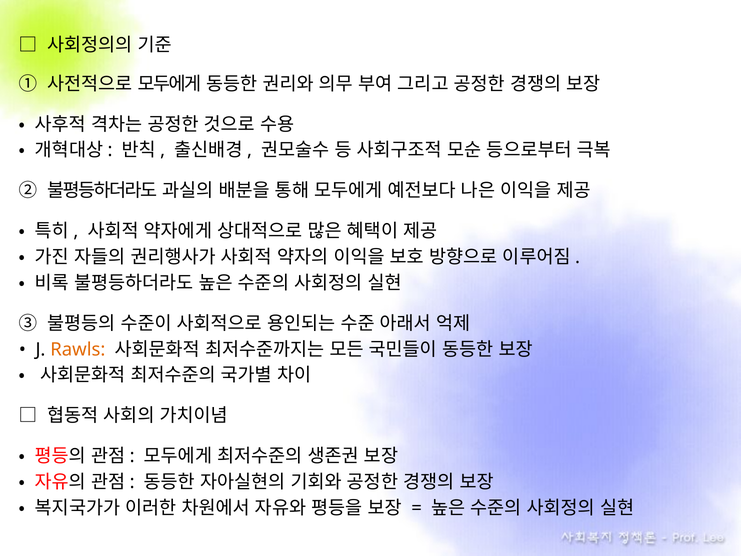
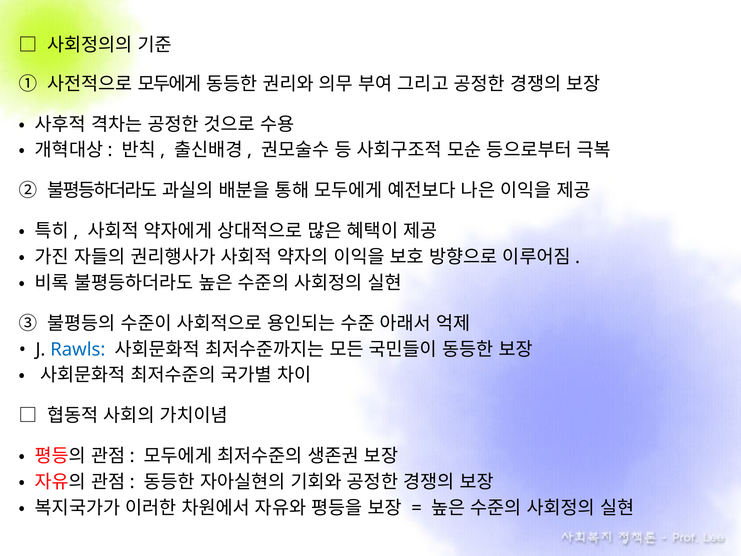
Rawls colour: orange -> blue (78, 349)
